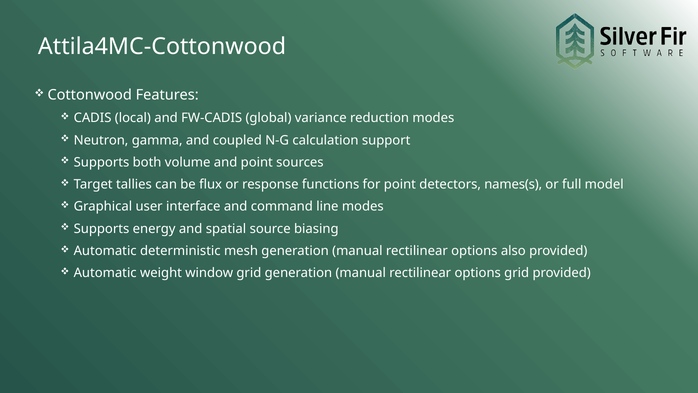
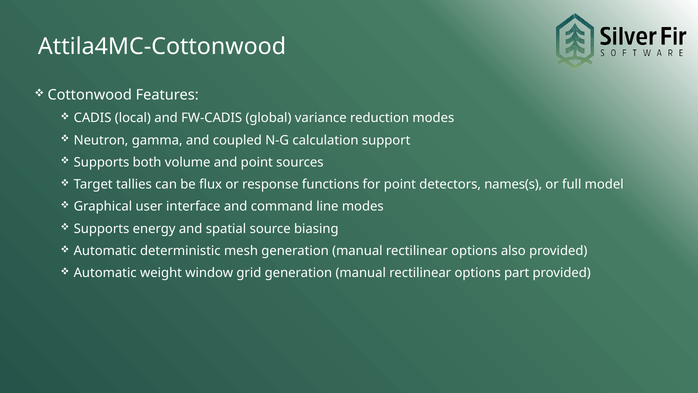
options grid: grid -> part (517, 273)
